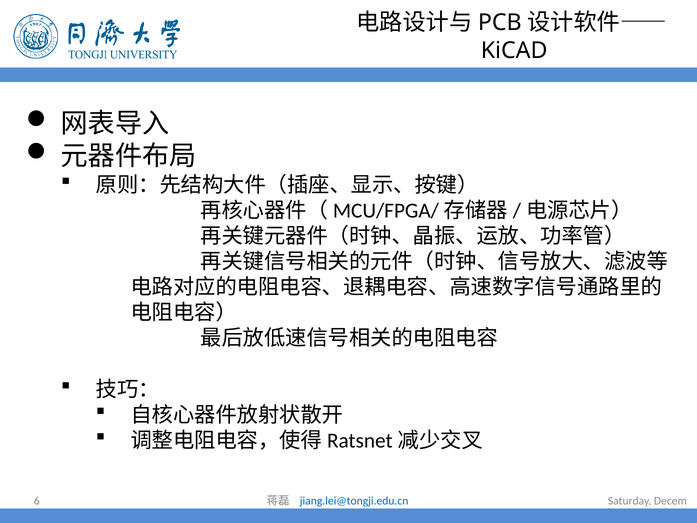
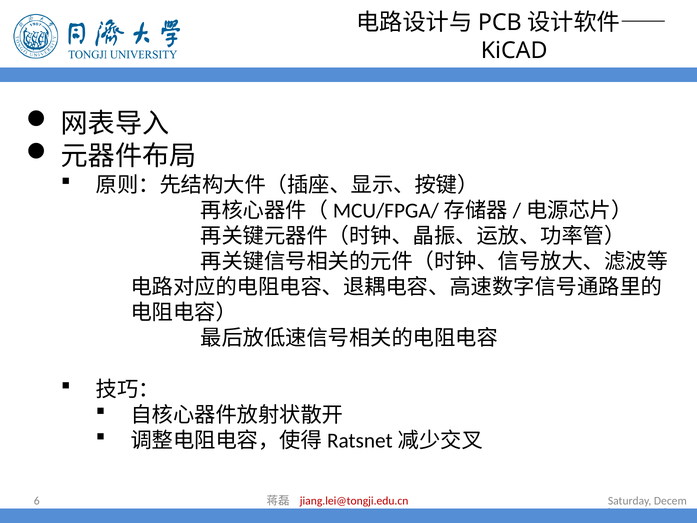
jiang.lei@tongji.edu.cn colour: blue -> red (354, 501)
